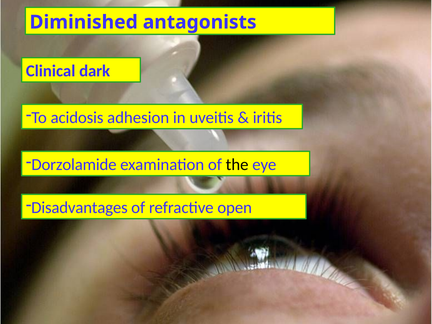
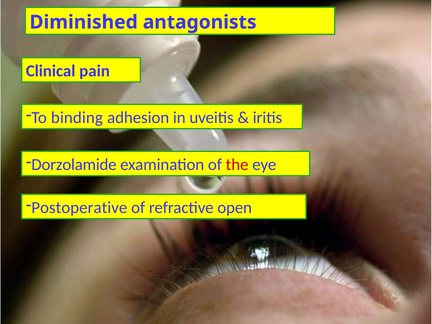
dark: dark -> pain (95, 71)
acidosis: acidosis -> binding (77, 118)
the colour: black -> red (237, 165)
Disadvantages: Disadvantages -> Postoperative (79, 208)
